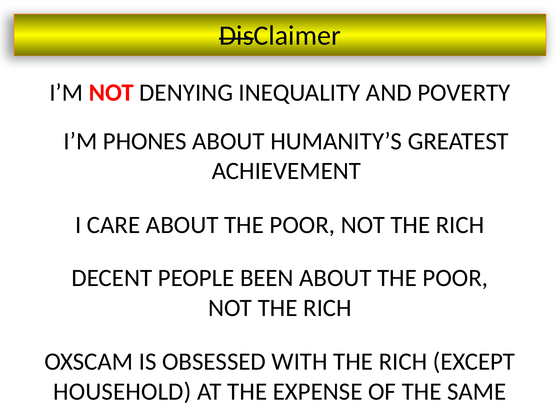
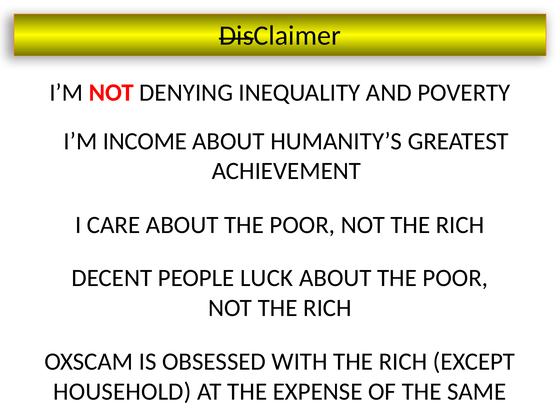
PHONES: PHONES -> INCOME (145, 141)
BEEN: BEEN -> LUCK (267, 278)
